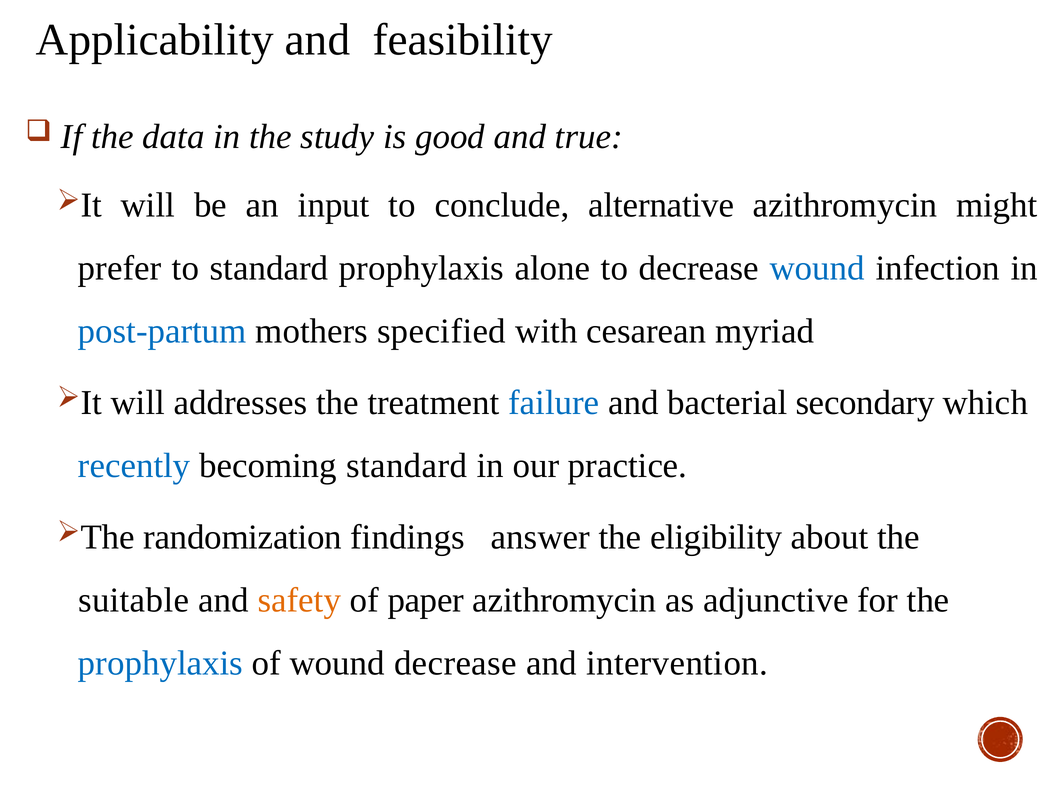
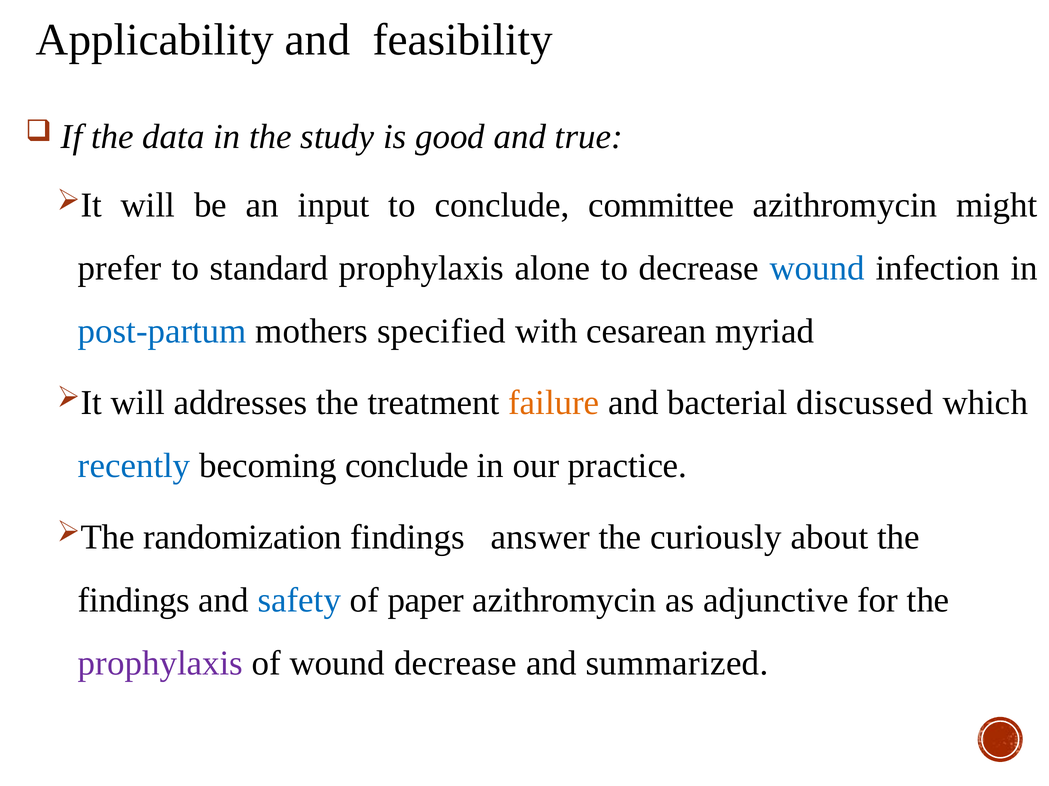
alternative: alternative -> committee (661, 206)
failure colour: blue -> orange (554, 403)
secondary: secondary -> discussed (865, 403)
becoming standard: standard -> conclude (407, 466)
eligibility: eligibility -> curiously (716, 538)
suitable: suitable -> findings (134, 601)
safety colour: orange -> blue (299, 601)
prophylaxis colour: blue -> purple (160, 664)
intervention: intervention -> summarized (677, 664)
